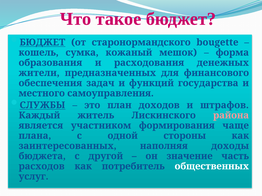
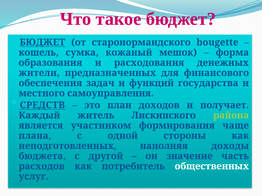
СЛУЖБЫ: СЛУЖБЫ -> СРЕДСТВ (42, 105)
штрафов: штрафов -> получает (225, 105)
района colour: pink -> light green (231, 116)
заинтересованных: заинтересованных -> неподготовленных (68, 146)
